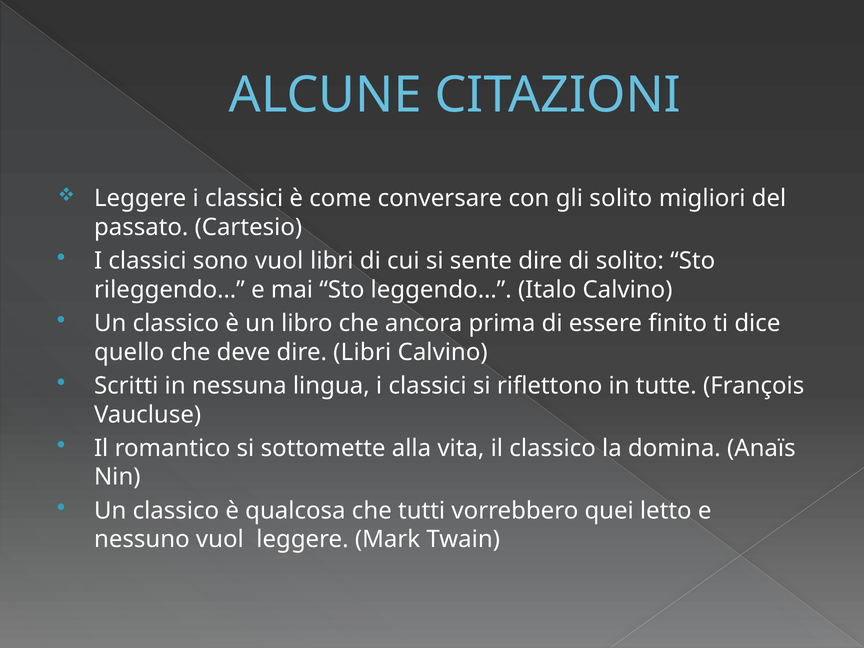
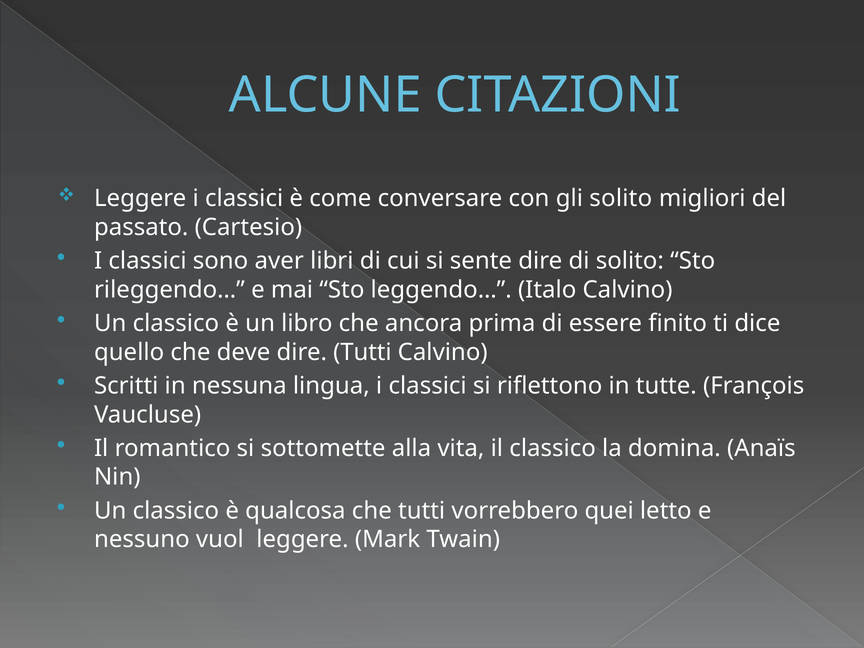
sono vuol: vuol -> aver (279, 261)
dire Libri: Libri -> Tutti (362, 352)
